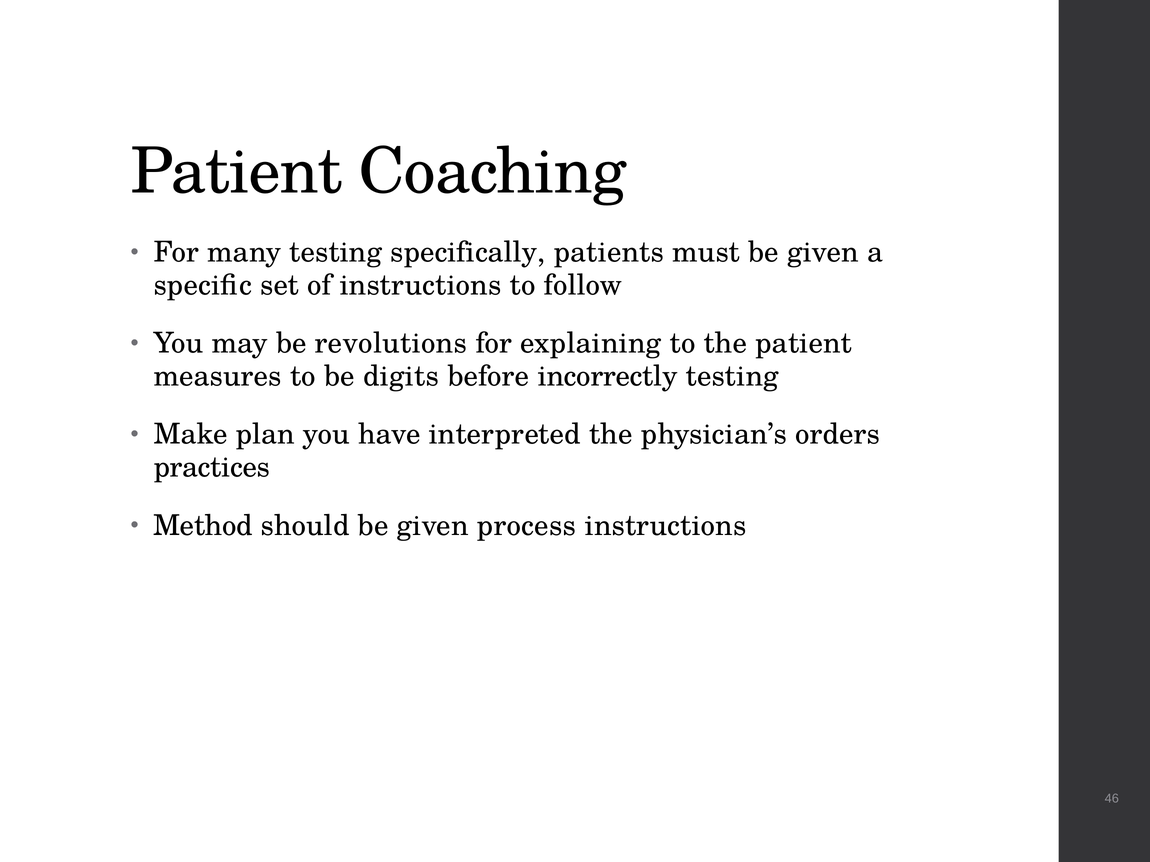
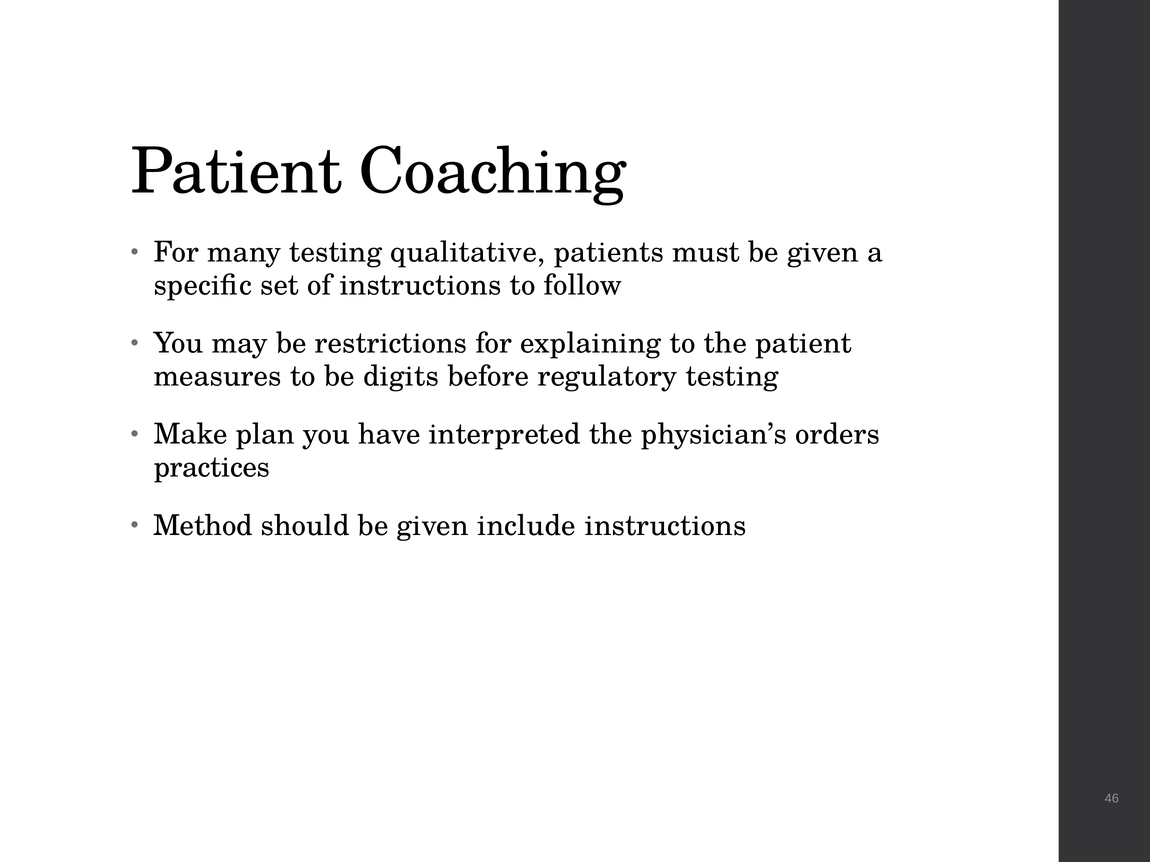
specifically: specifically -> qualitative (468, 252)
revolutions: revolutions -> restrictions (391, 344)
incorrectly: incorrectly -> regulatory (608, 376)
process: process -> include (526, 526)
